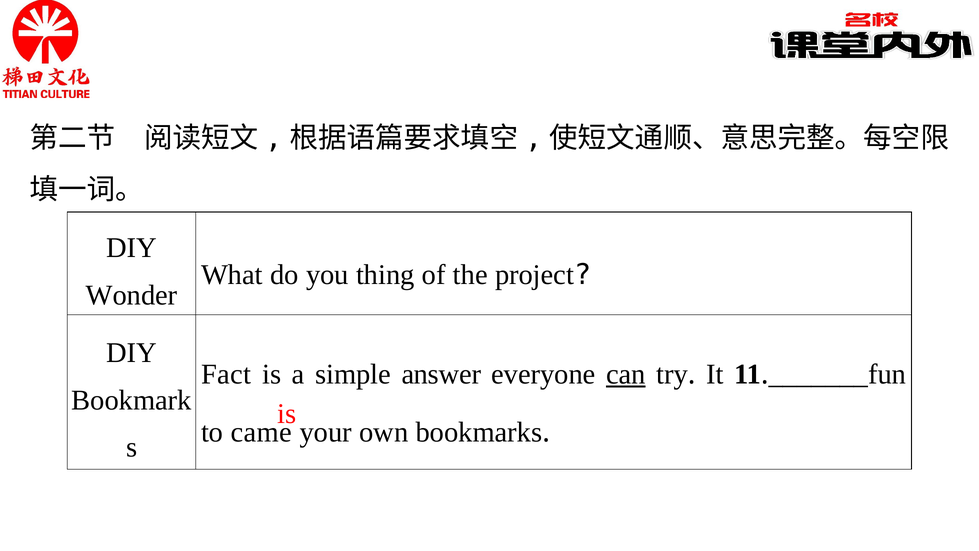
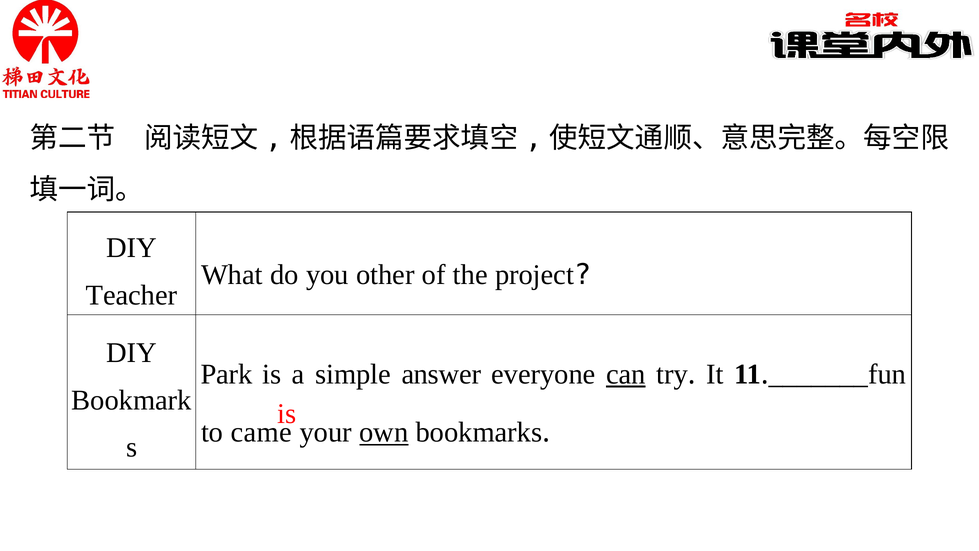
thing: thing -> other (385, 275)
Wonder: Wonder -> Teacher (131, 295)
Fact: Fact -> Park (227, 374)
own underline: none -> present (384, 432)
